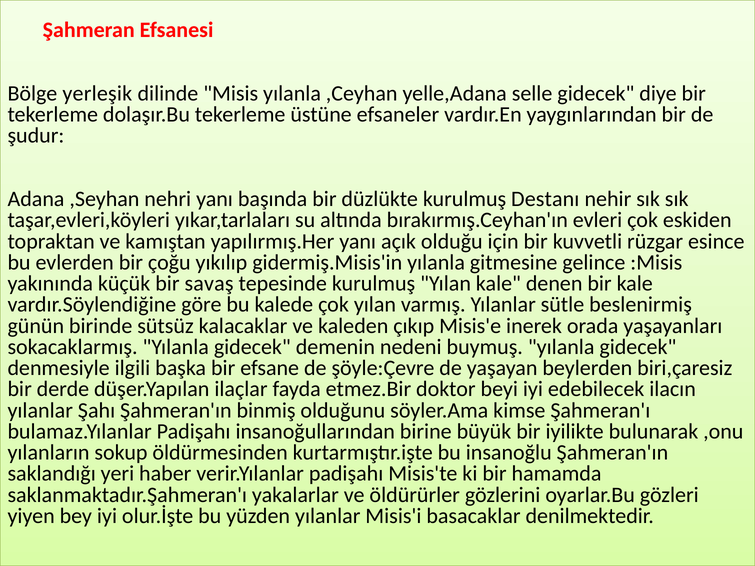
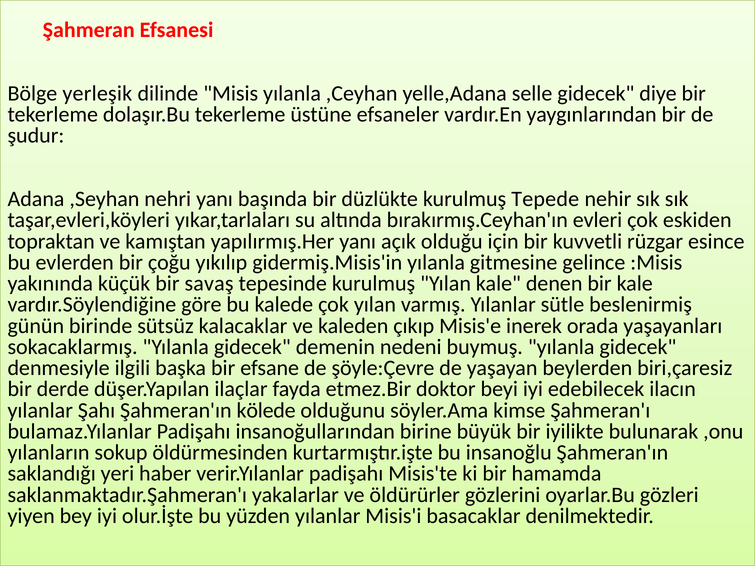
Destanı: Destanı -> Tepede (545, 199)
binmiş: binmiş -> kölede (266, 411)
